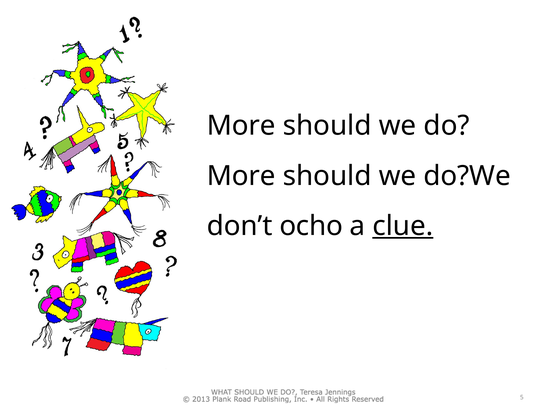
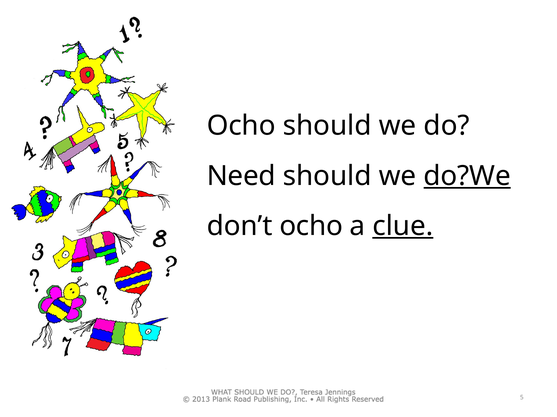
More: More -> Ocho (241, 126)
More: More -> Need (241, 176)
do?We underline: none -> present (467, 176)
